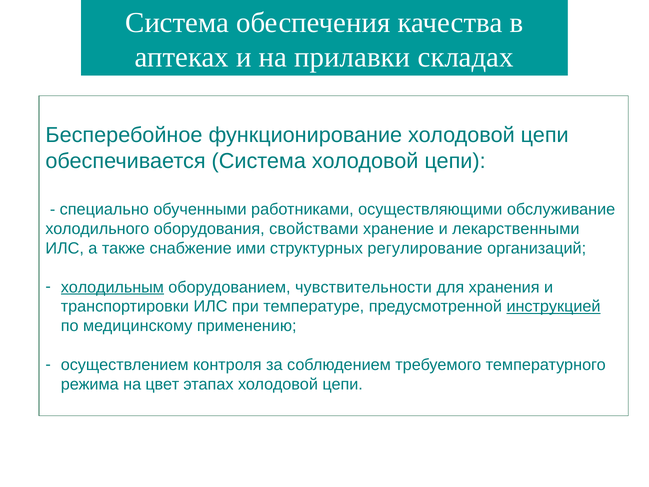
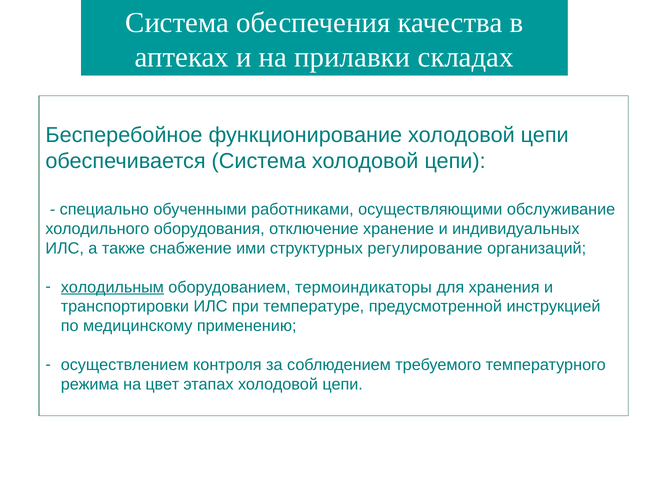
свойствами: свойствами -> отключение (314, 229)
лекарственными: лекарственными -> индивидуальных (516, 229)
чувствительности: чувствительности -> термоиндикаторы (363, 287)
инструкцией underline: present -> none (554, 306)
